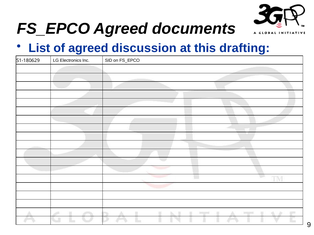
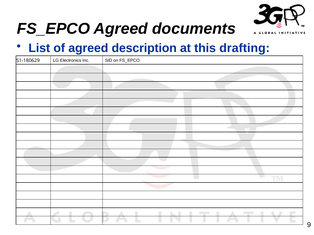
discussion: discussion -> description (144, 48)
